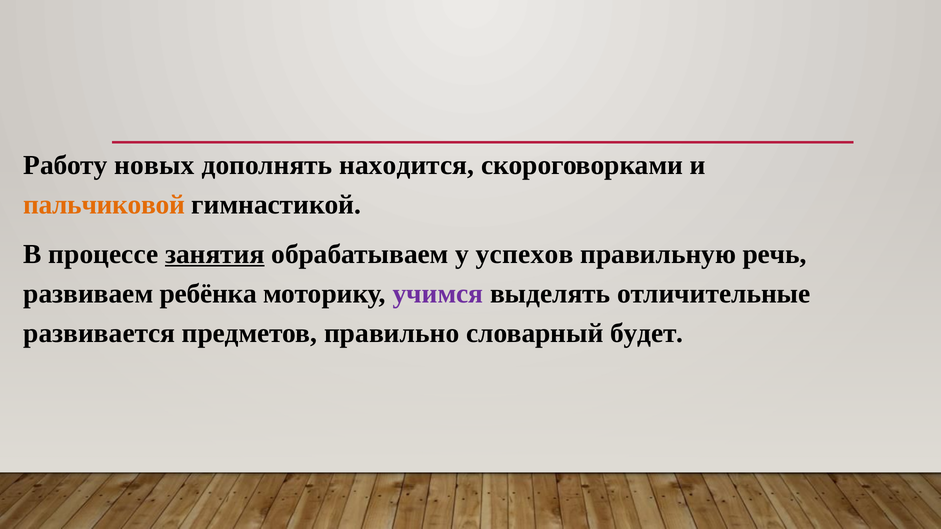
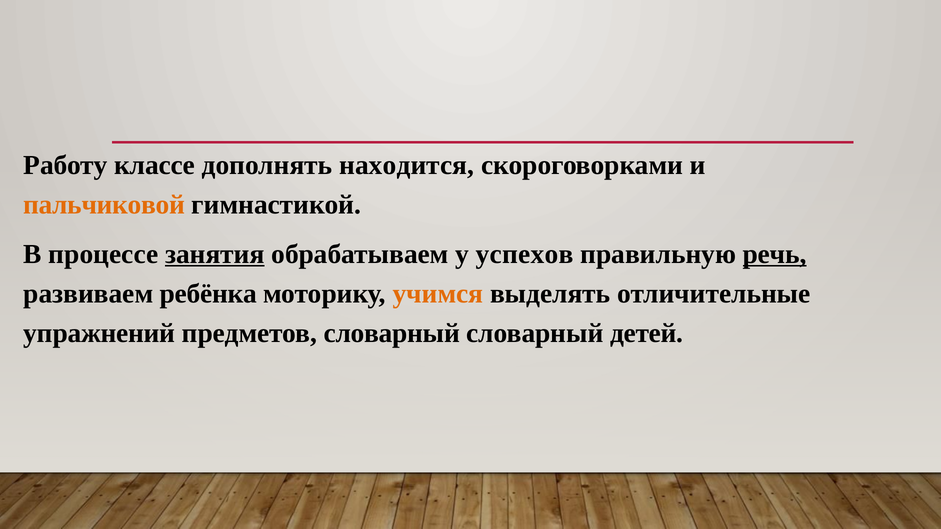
новых: новых -> классе (155, 165)
речь underline: none -> present (775, 254)
учимся colour: purple -> orange (438, 294)
развивается: развивается -> упражнений (99, 333)
предметов правильно: правильно -> словарный (392, 333)
будет: будет -> детей (647, 333)
